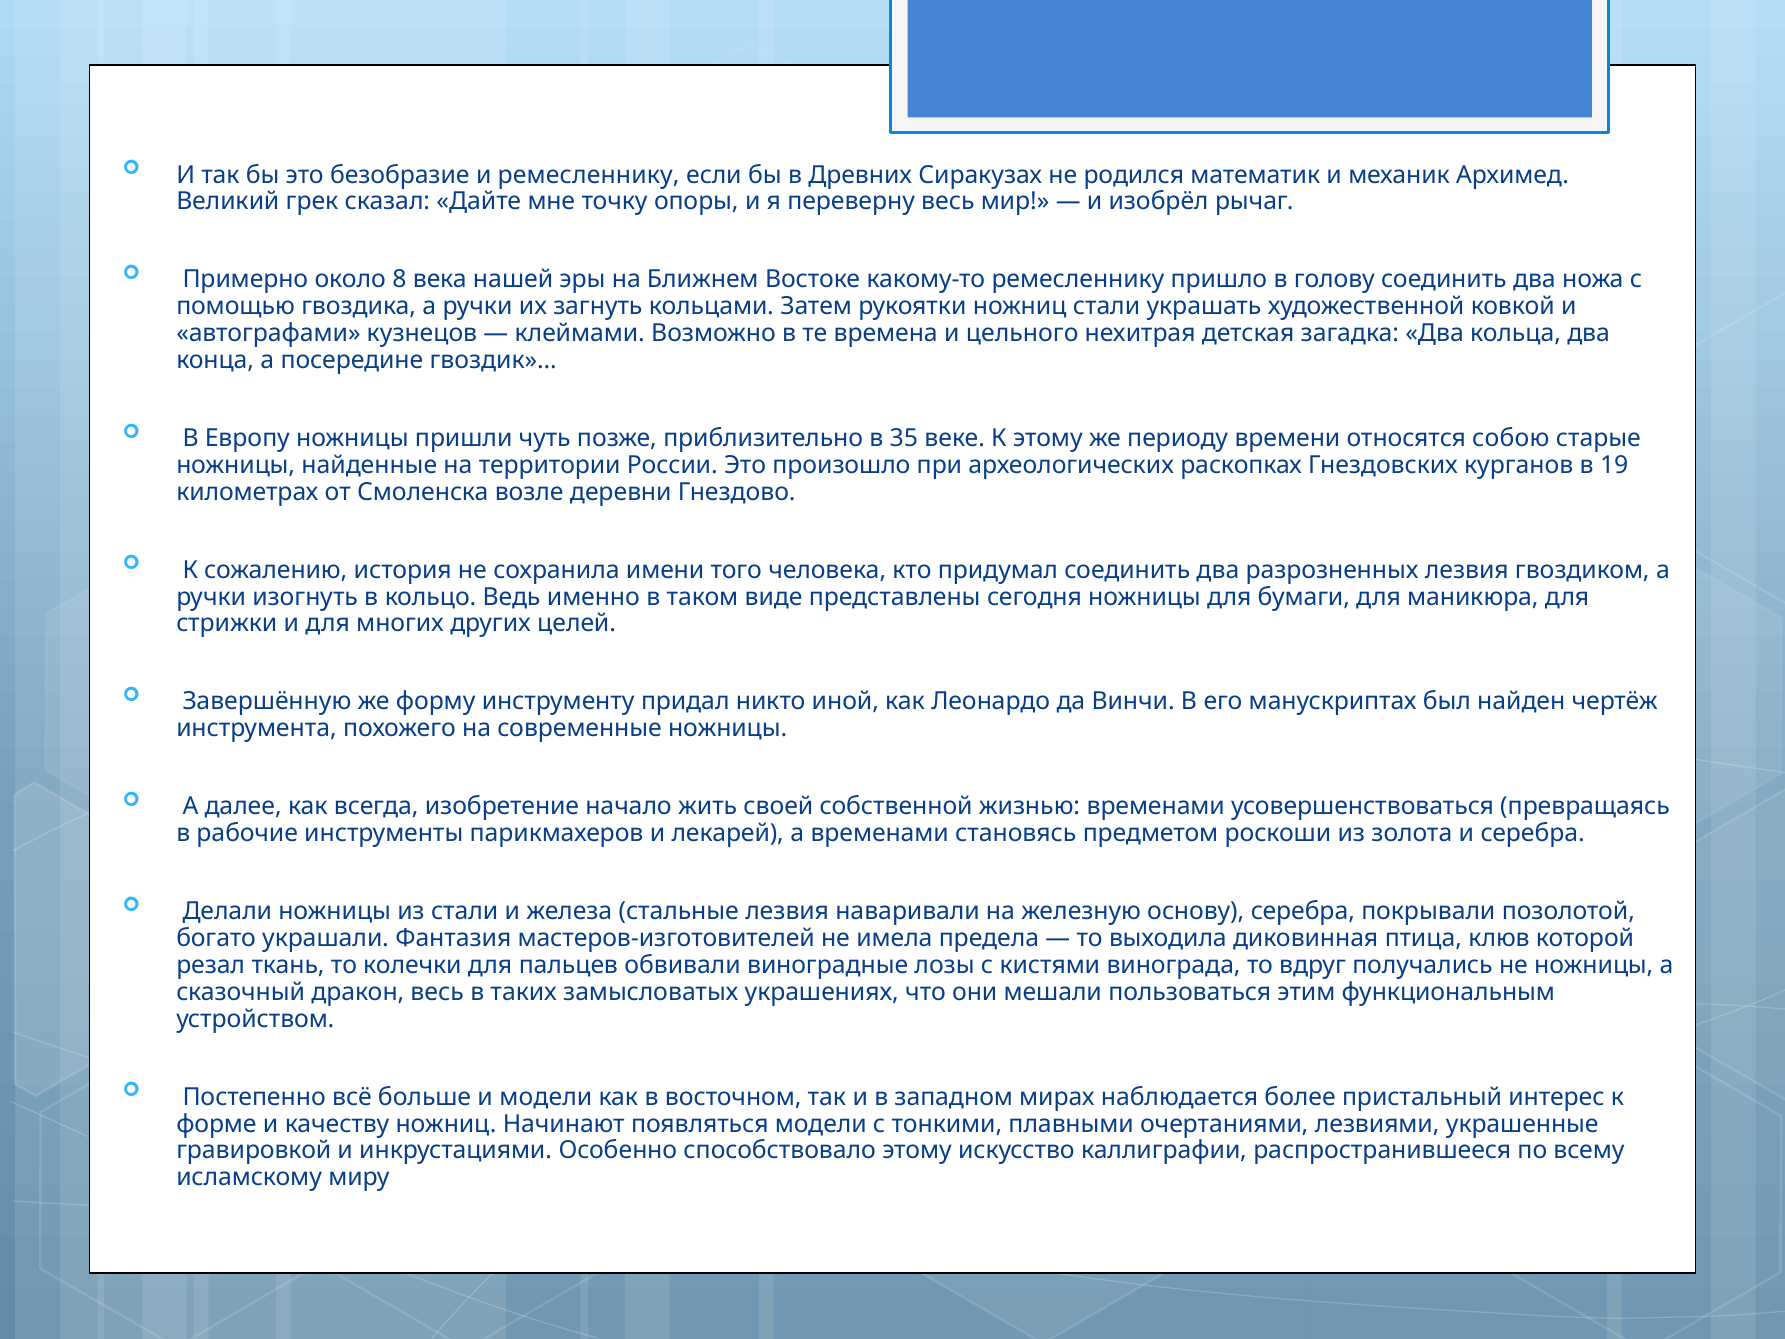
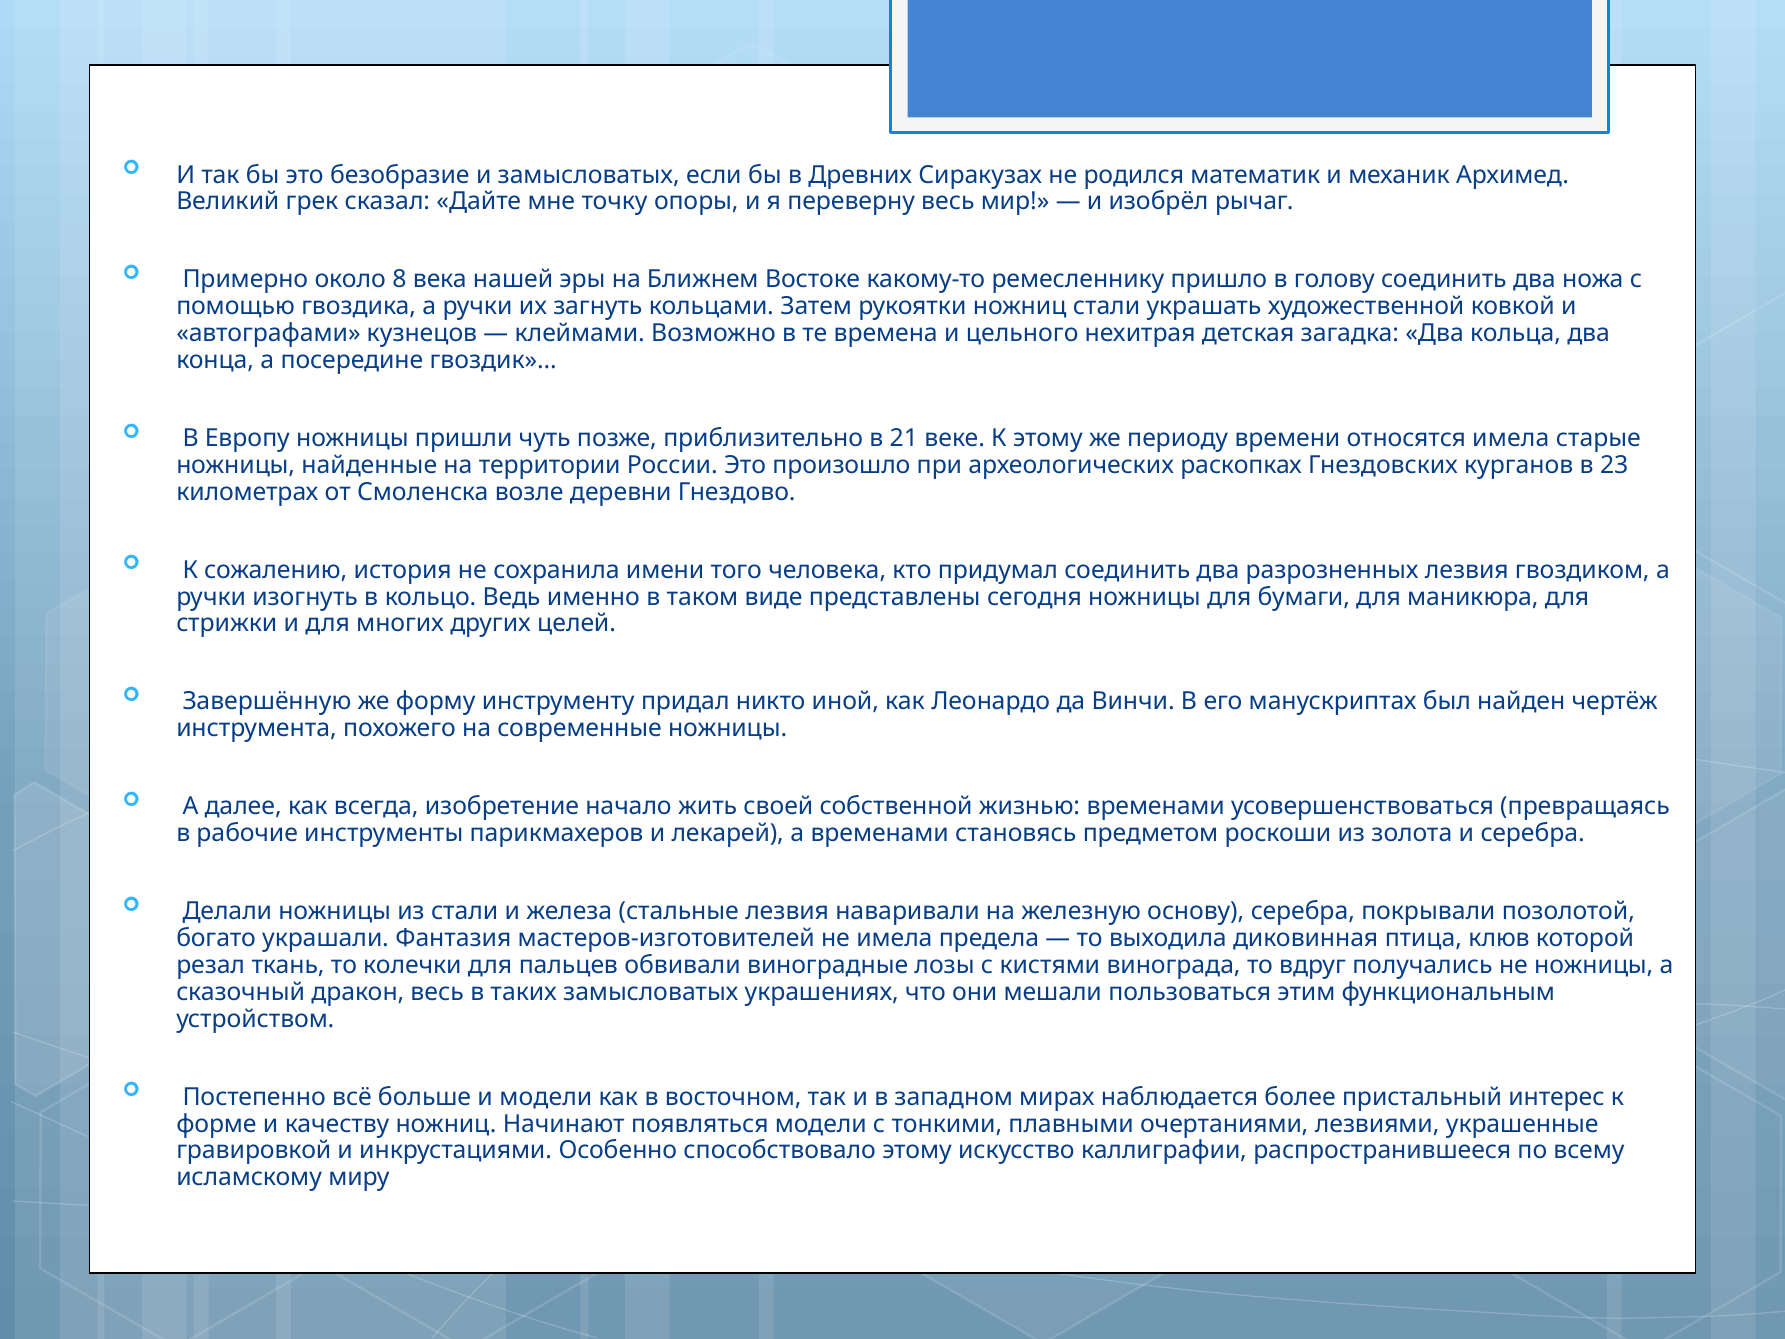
и ремесленнику: ремесленнику -> замысловатых (589, 175)
35: 35 -> 21 (904, 438)
относятся собою: собою -> имела (1511, 438)
19: 19 -> 23 (1614, 465)
